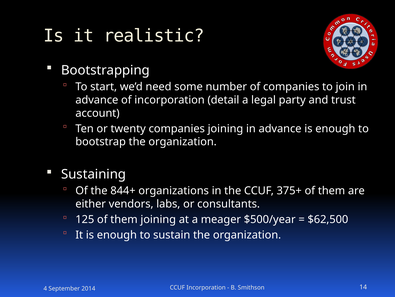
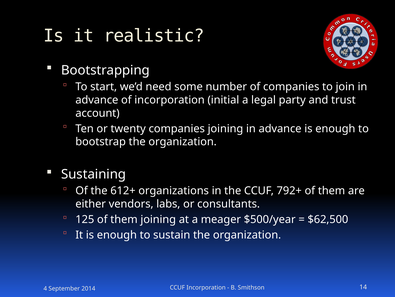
detail: detail -> initial (223, 100)
844+: 844+ -> 612+ (123, 190)
375+: 375+ -> 792+ (289, 190)
